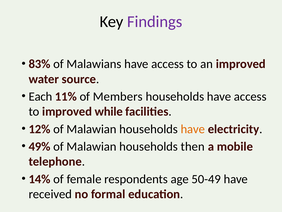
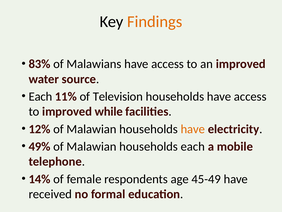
Findings colour: purple -> orange (155, 22)
Members: Members -> Television (118, 96)
households then: then -> each (193, 146)
50-49: 50-49 -> 45-49 (206, 179)
